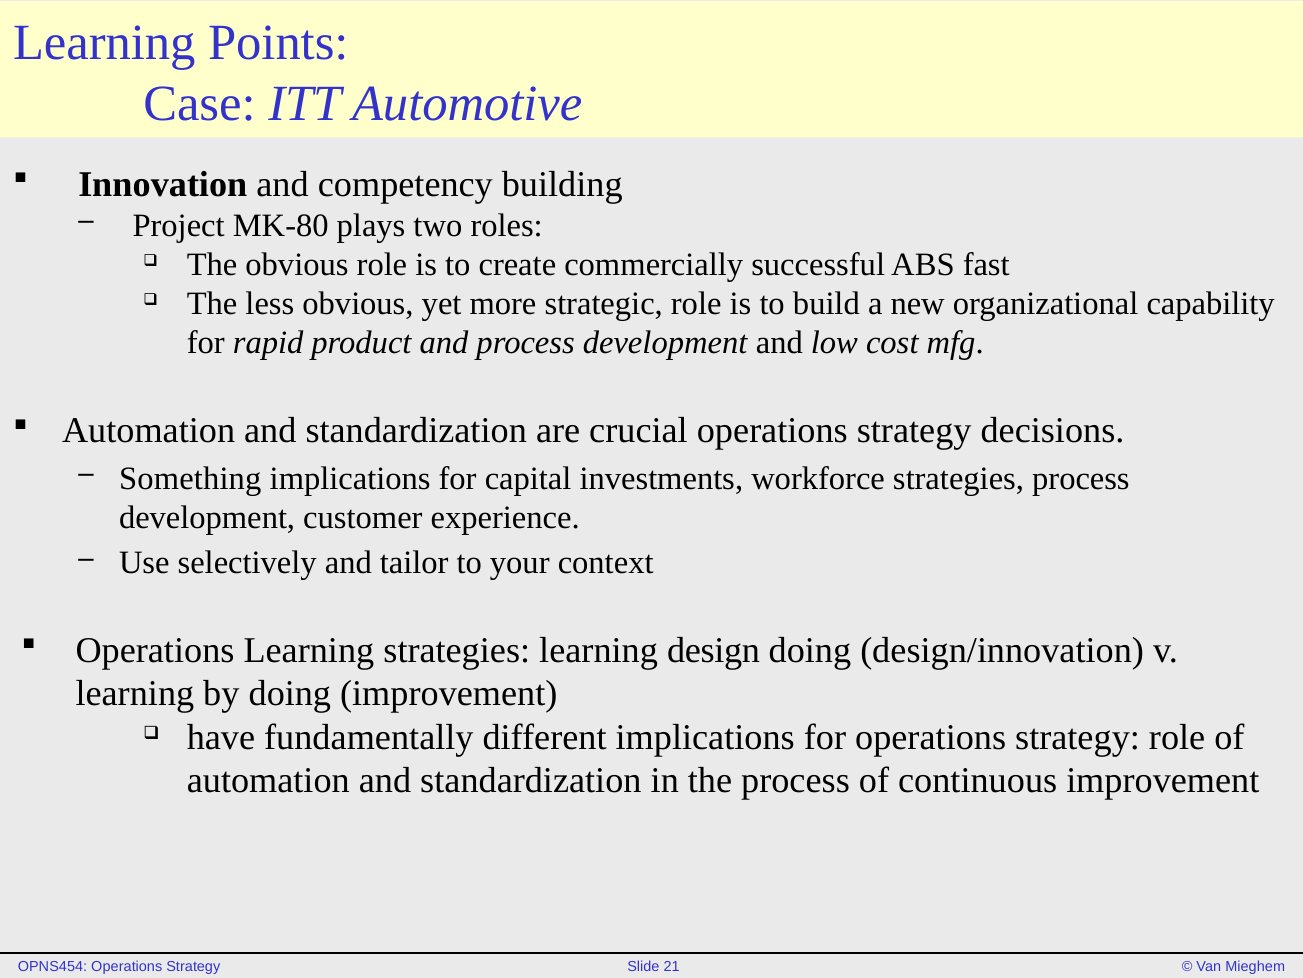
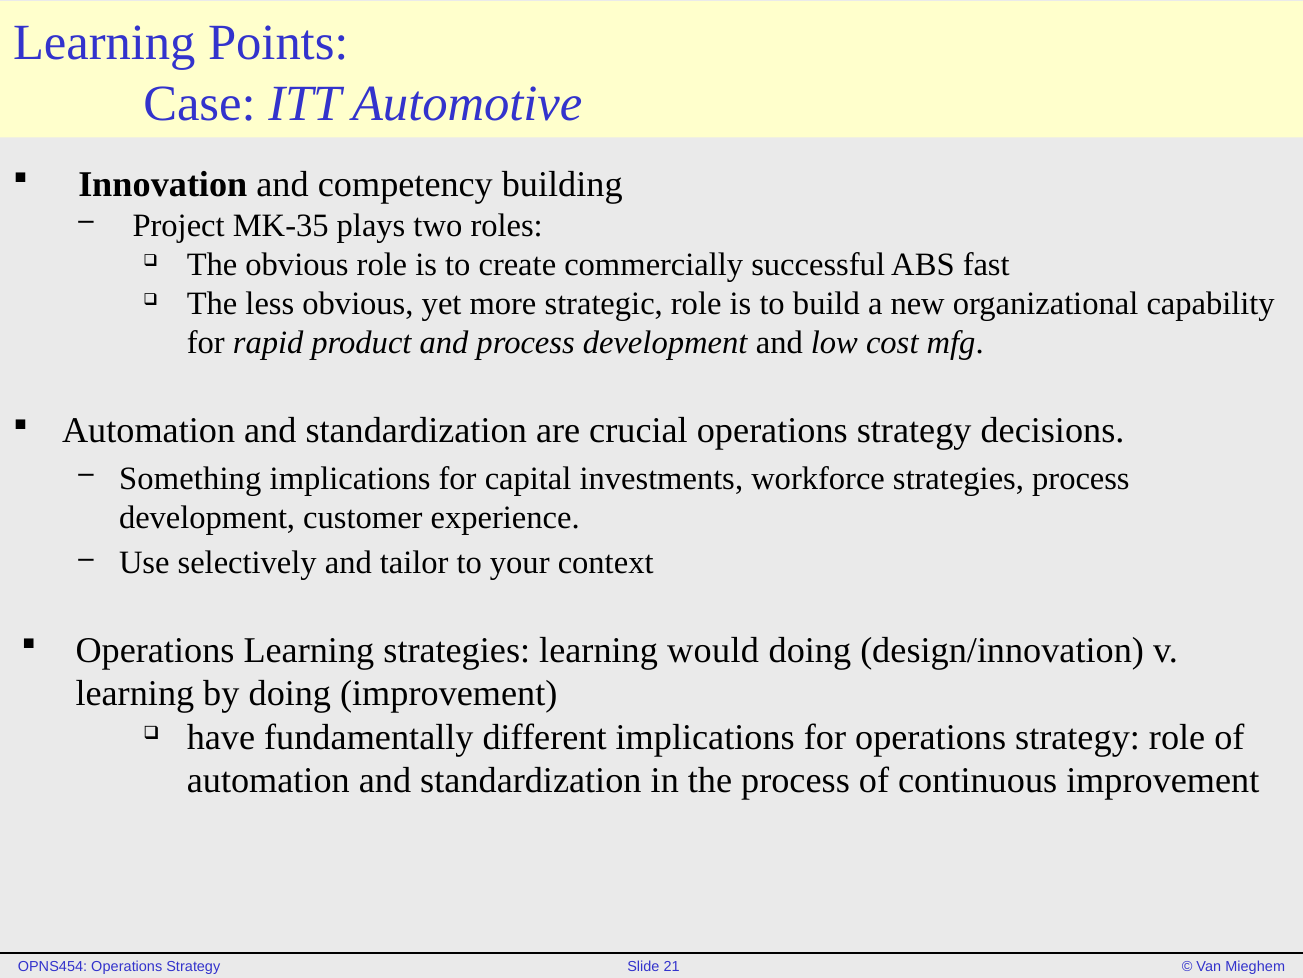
MK-80: MK-80 -> MK-35 (281, 225)
design: design -> would (713, 650)
